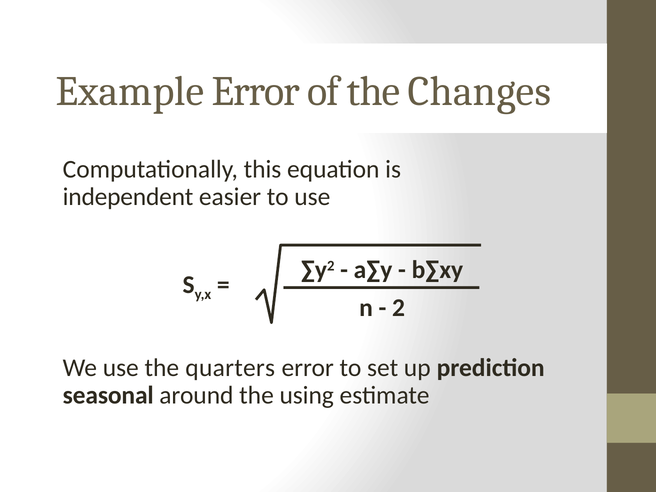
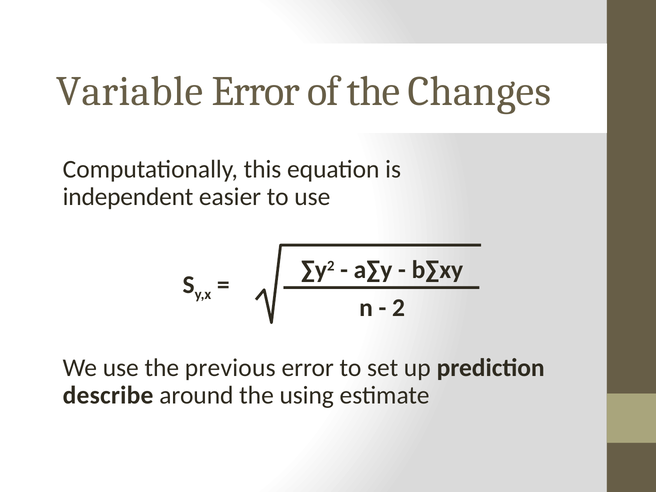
Example: Example -> Variable (130, 91)
quarters: quarters -> previous (230, 368)
seasonal: seasonal -> describe (108, 395)
